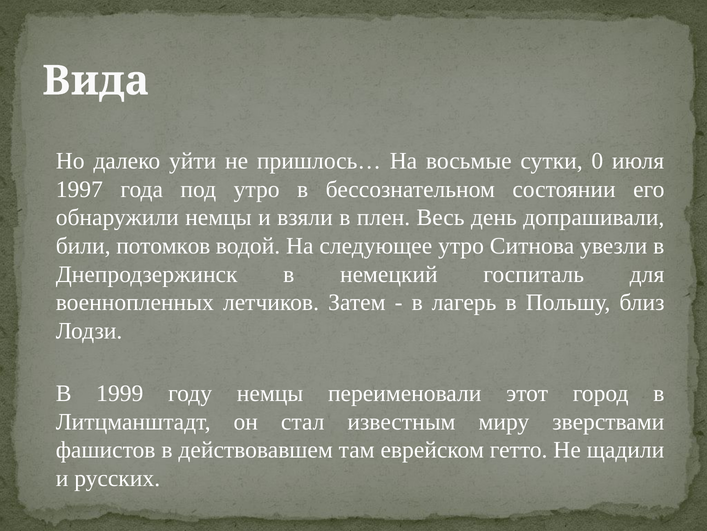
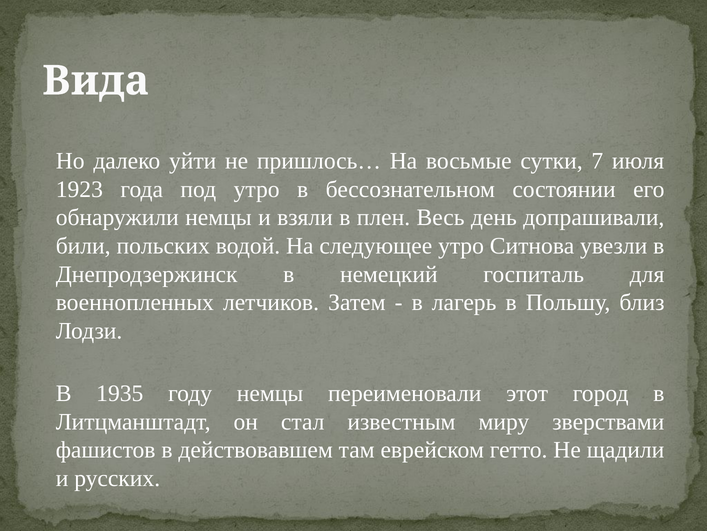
0: 0 -> 7 (597, 161)
1997: 1997 -> 1923 (79, 189)
потомков: потомков -> польских (163, 246)
1999: 1999 -> 1935 (120, 393)
